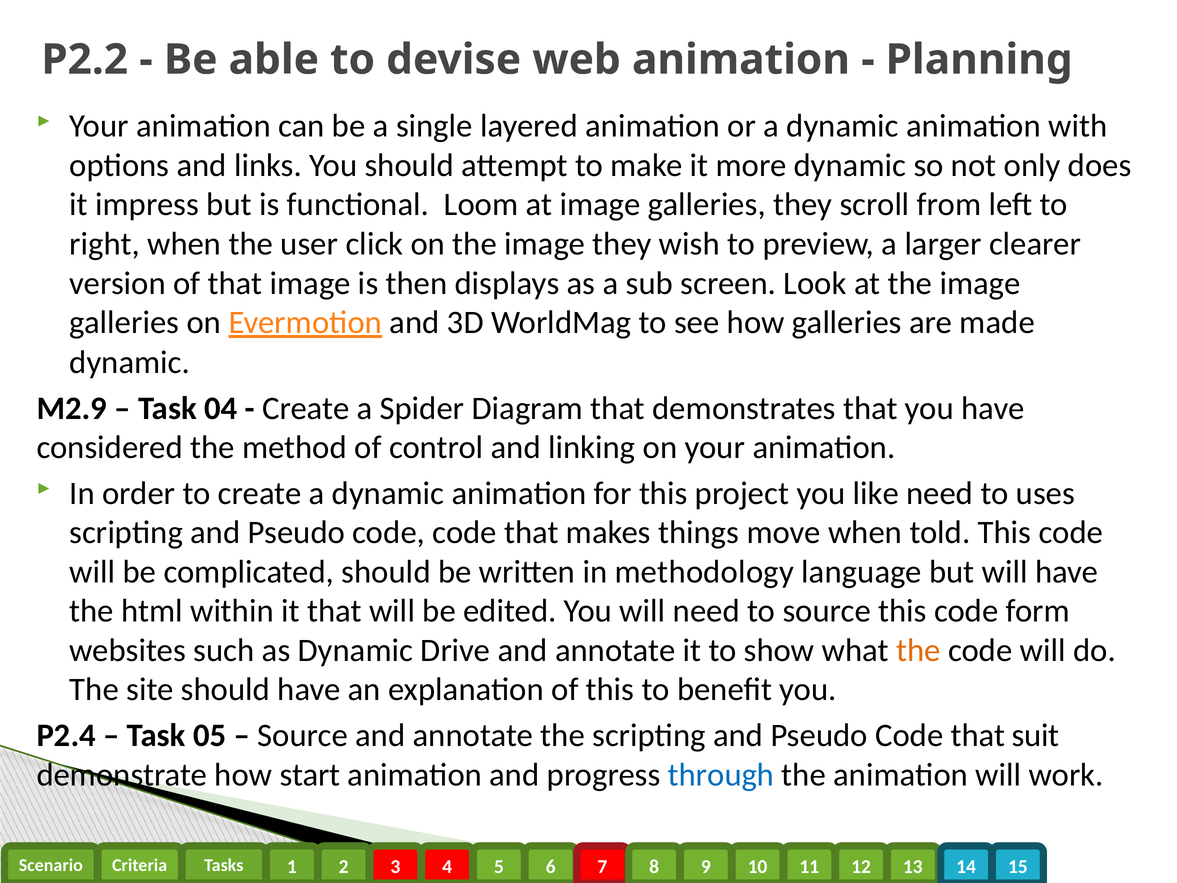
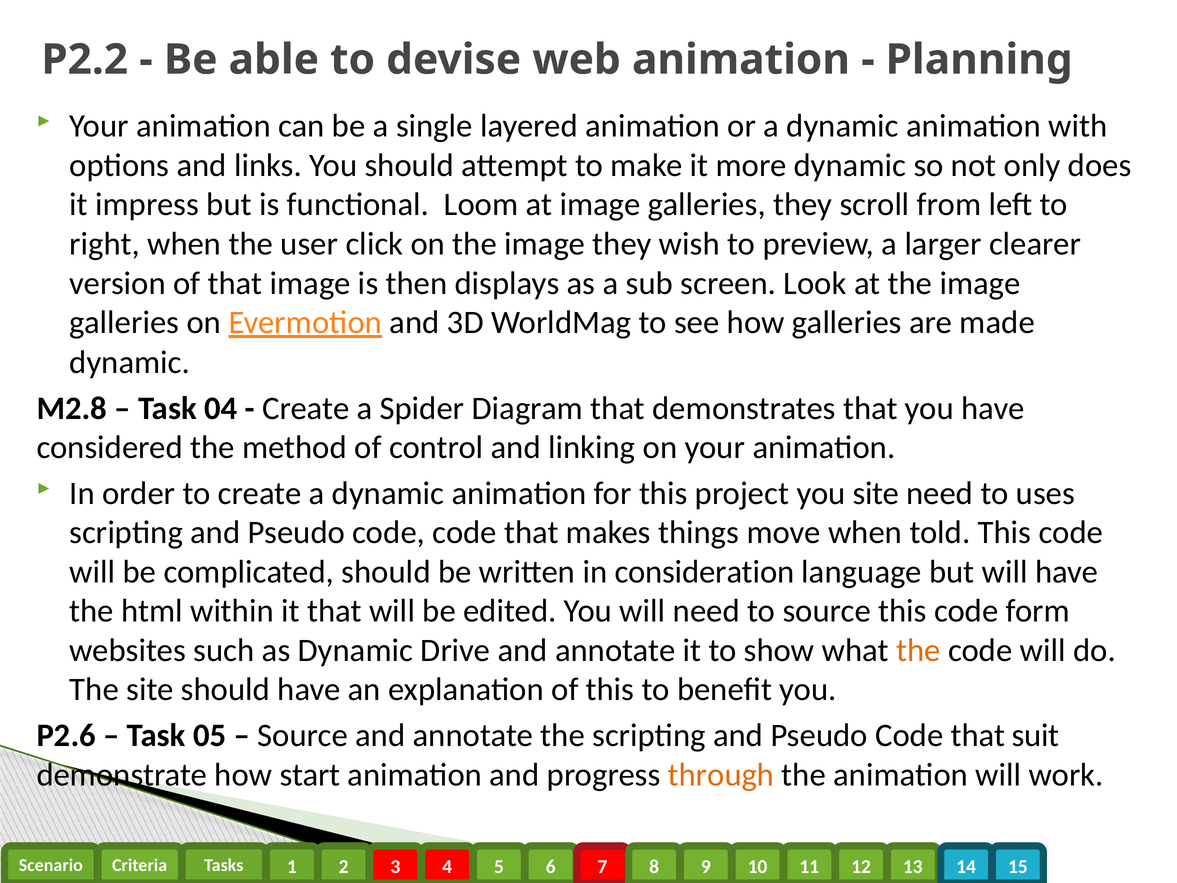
M2.9: M2.9 -> M2.8 (72, 408)
you like: like -> site (876, 493)
methodology: methodology -> consideration (704, 572)
P2.4: P2.4 -> P2.6 (66, 735)
through colour: blue -> orange (721, 775)
